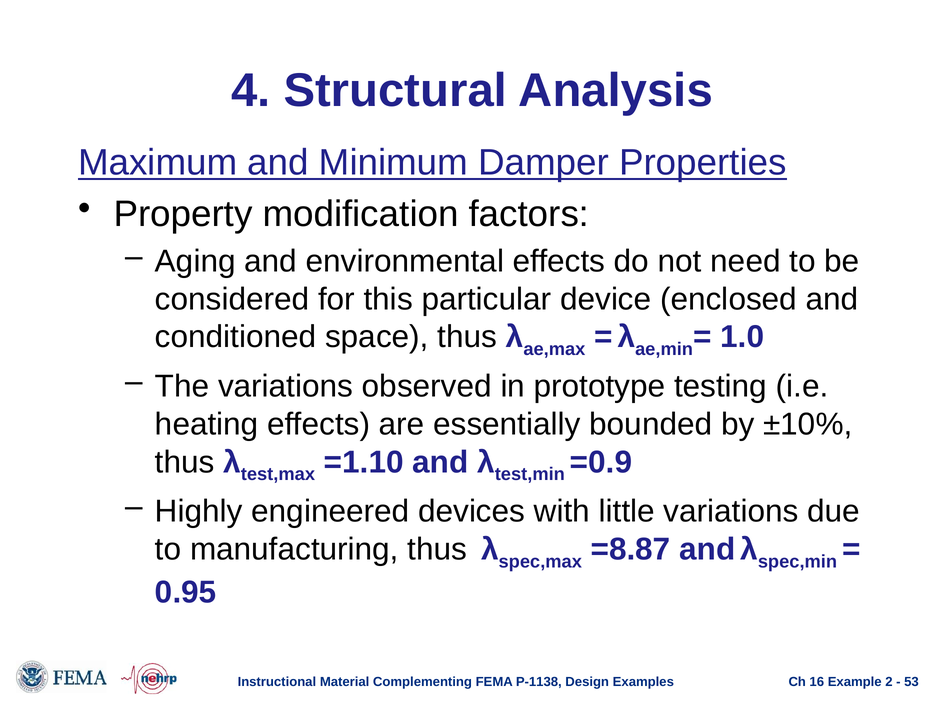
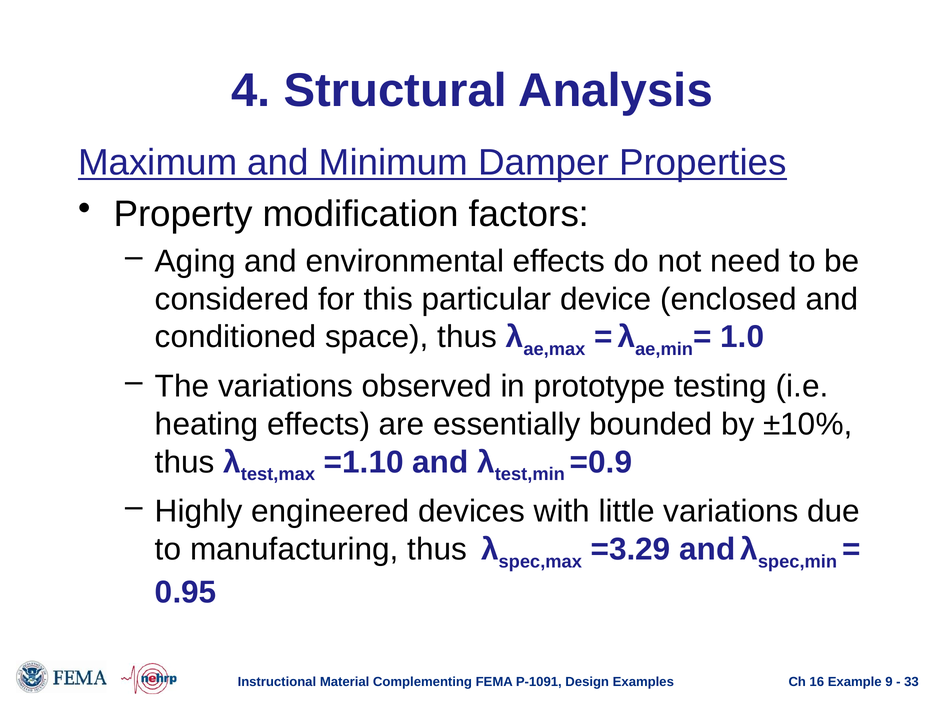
=8.87: =8.87 -> =3.29 (631, 550)
P-1138: P-1138 -> P-1091 (539, 682)
2: 2 -> 9 (889, 682)
53: 53 -> 33 (912, 682)
